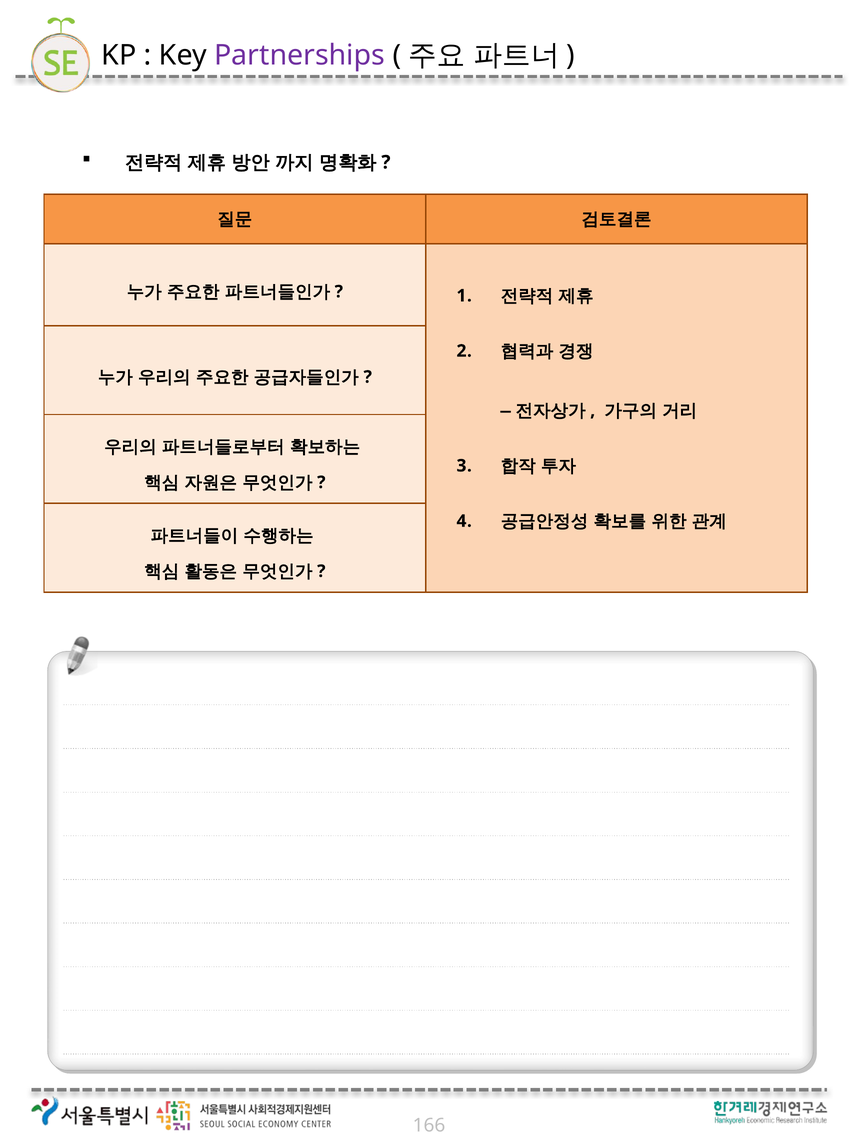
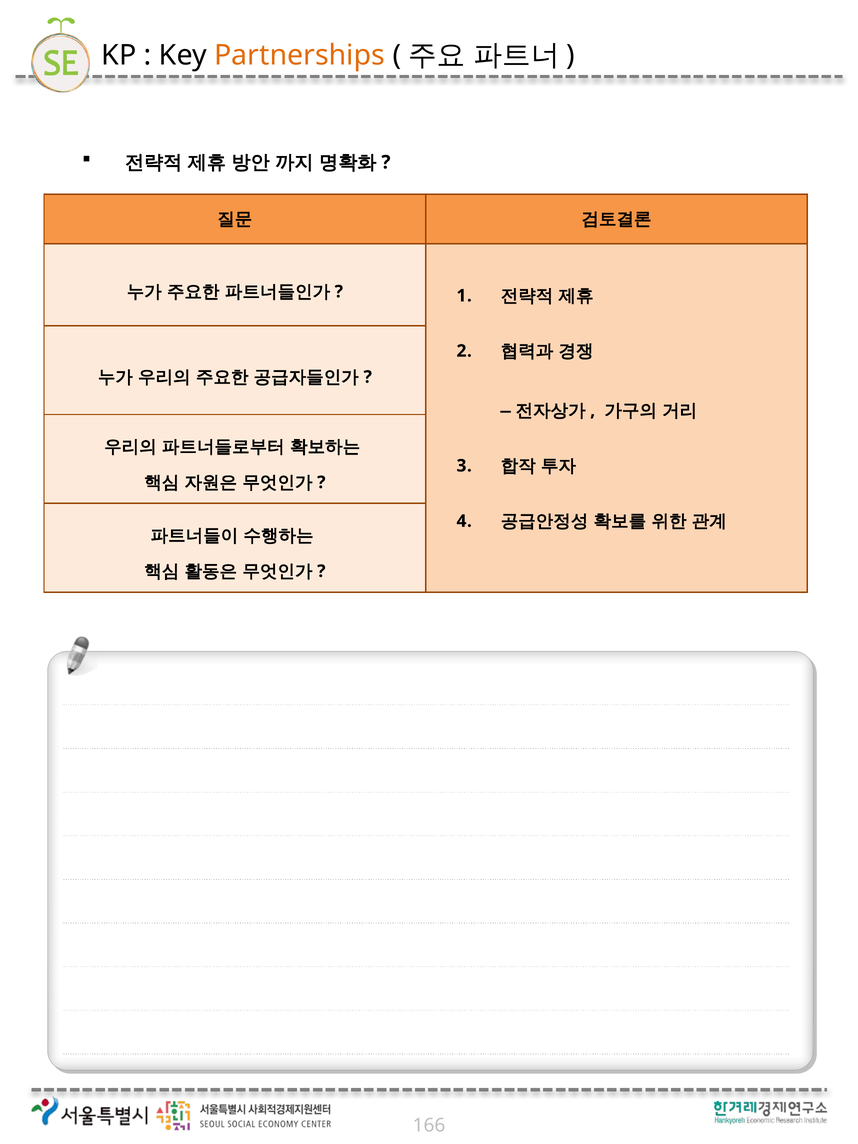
Partnerships colour: purple -> orange (300, 55)
